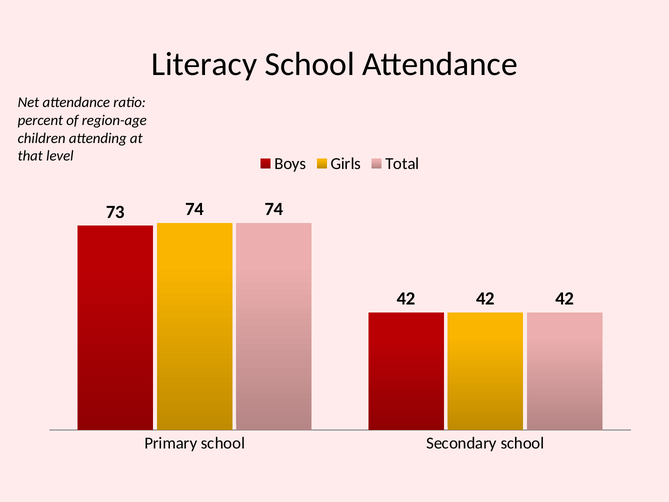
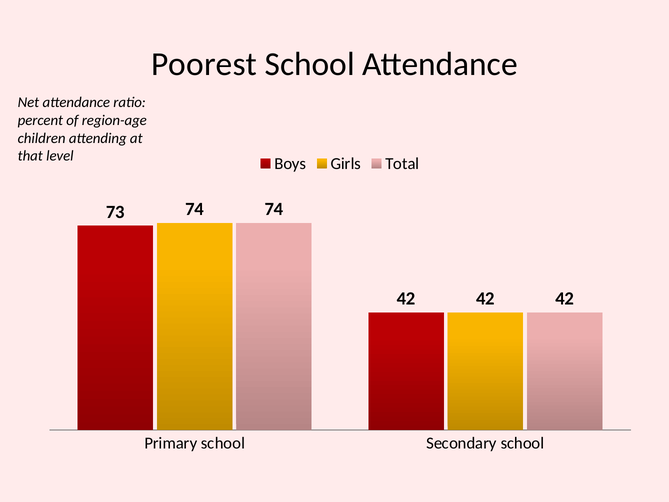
Literacy: Literacy -> Poorest (204, 64)
